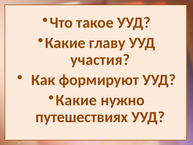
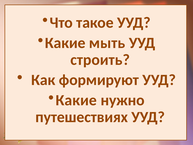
главу: главу -> мыть (107, 43)
участия: участия -> строить (100, 60)
